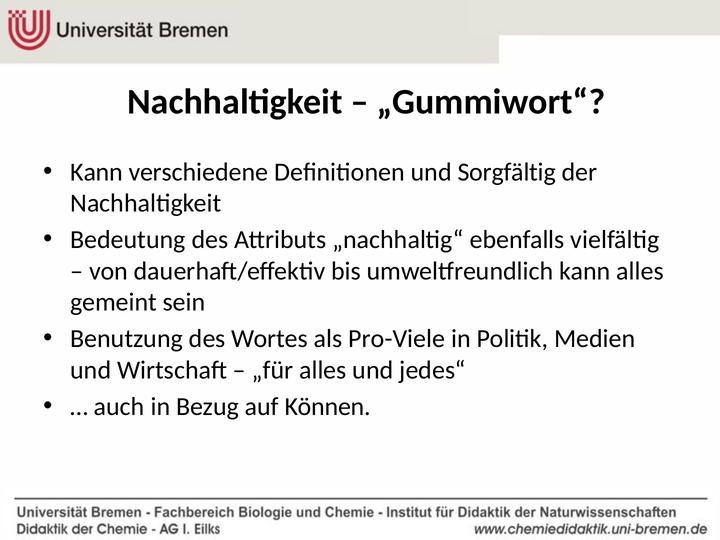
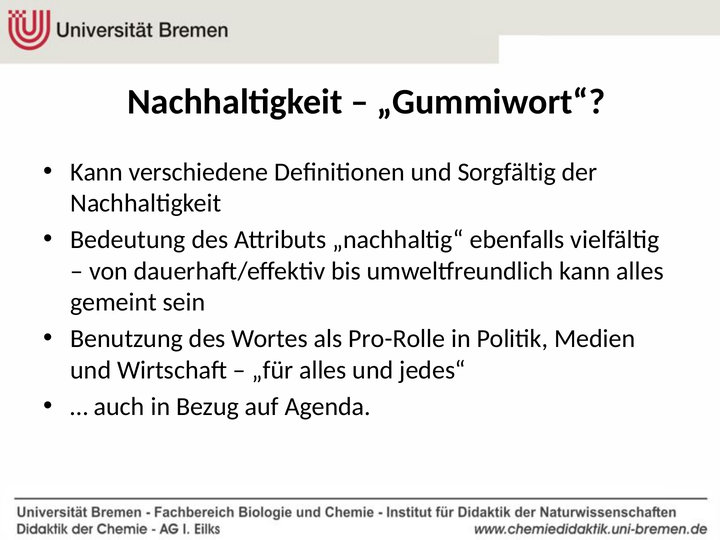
Pro-Viele: Pro-Viele -> Pro-Rolle (397, 339)
Können: Können -> Agenda (328, 406)
